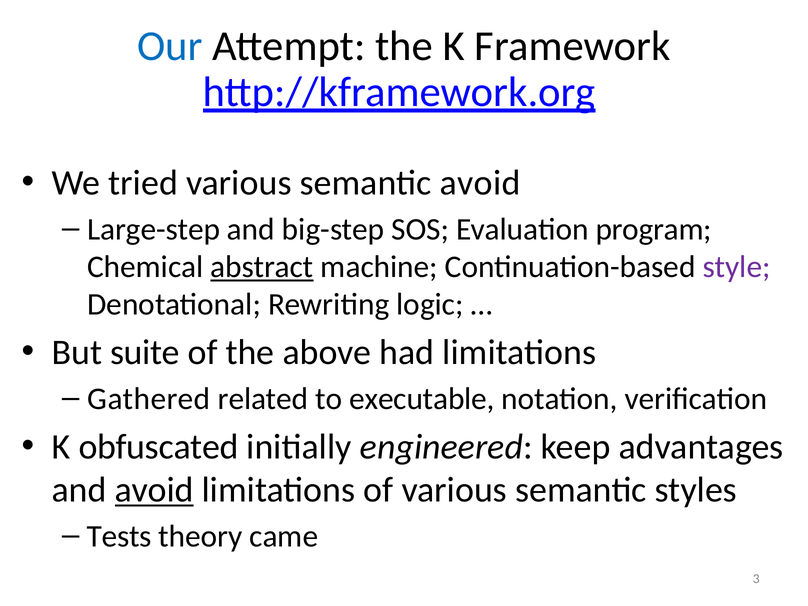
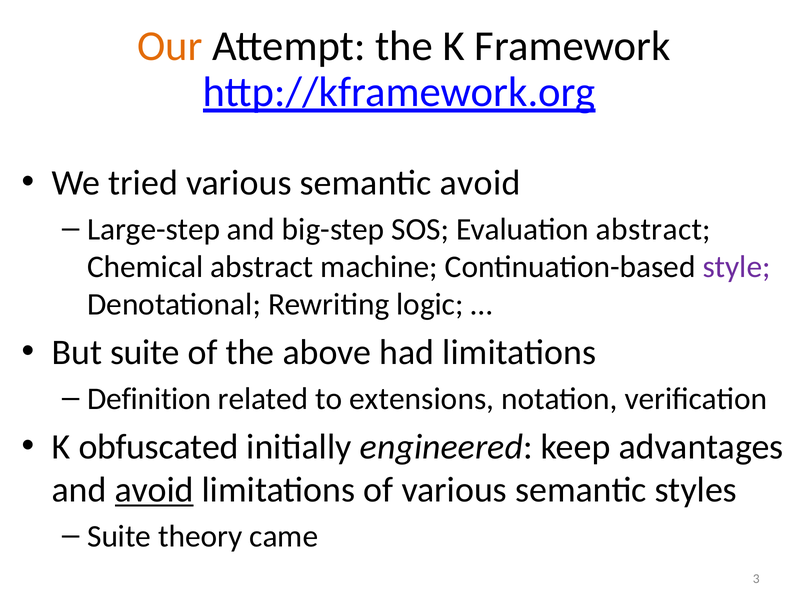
Our colour: blue -> orange (170, 46)
Evaluation program: program -> abstract (653, 229)
abstract underline: present -> none (262, 267)
Gathered: Gathered -> Definition (149, 399)
executable: executable -> extensions (422, 399)
Tests: Tests -> Suite (119, 536)
